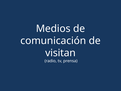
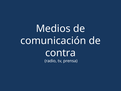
visitan: visitan -> contra (61, 53)
